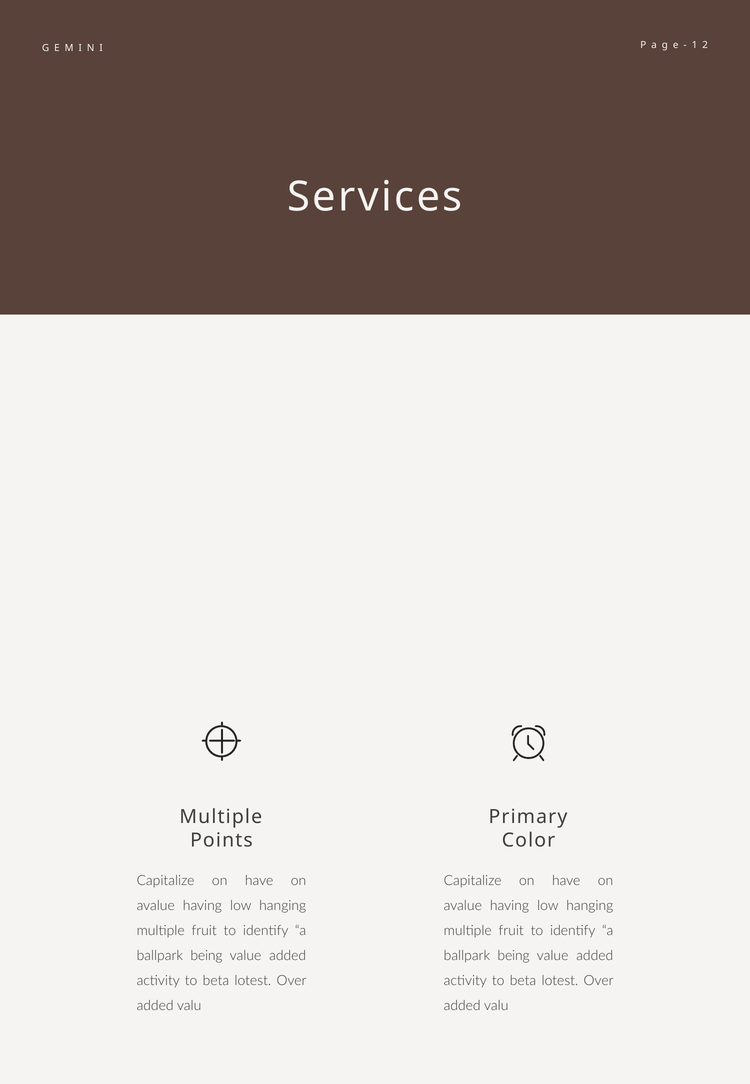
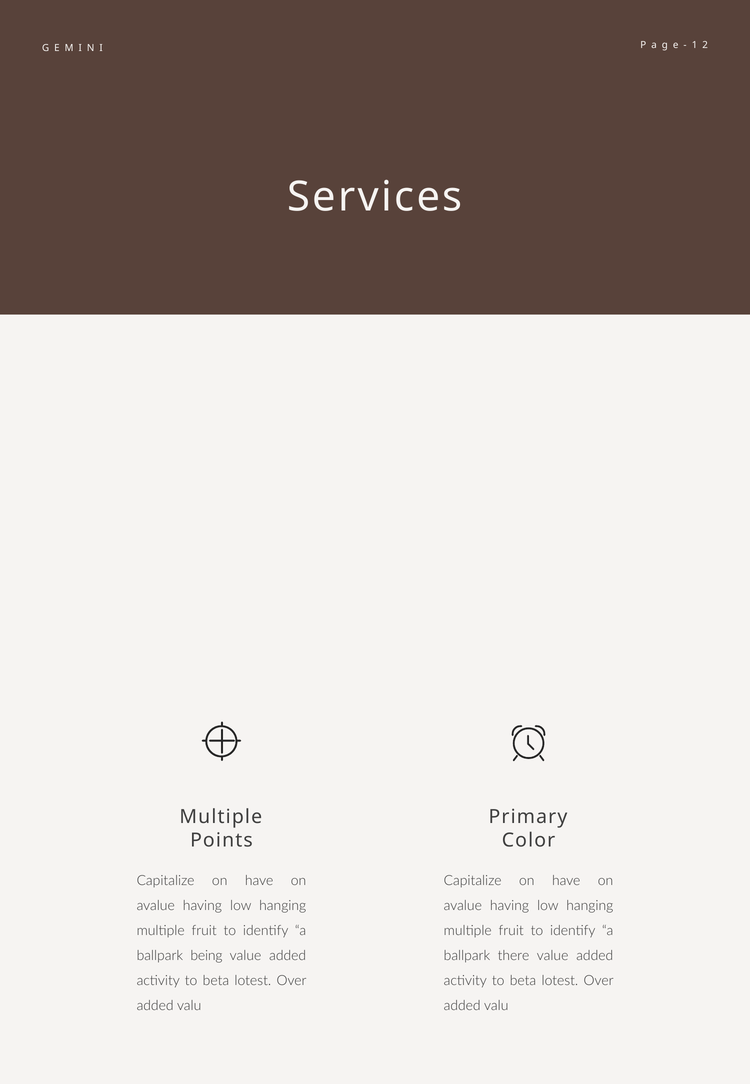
being: being -> there (514, 955)
